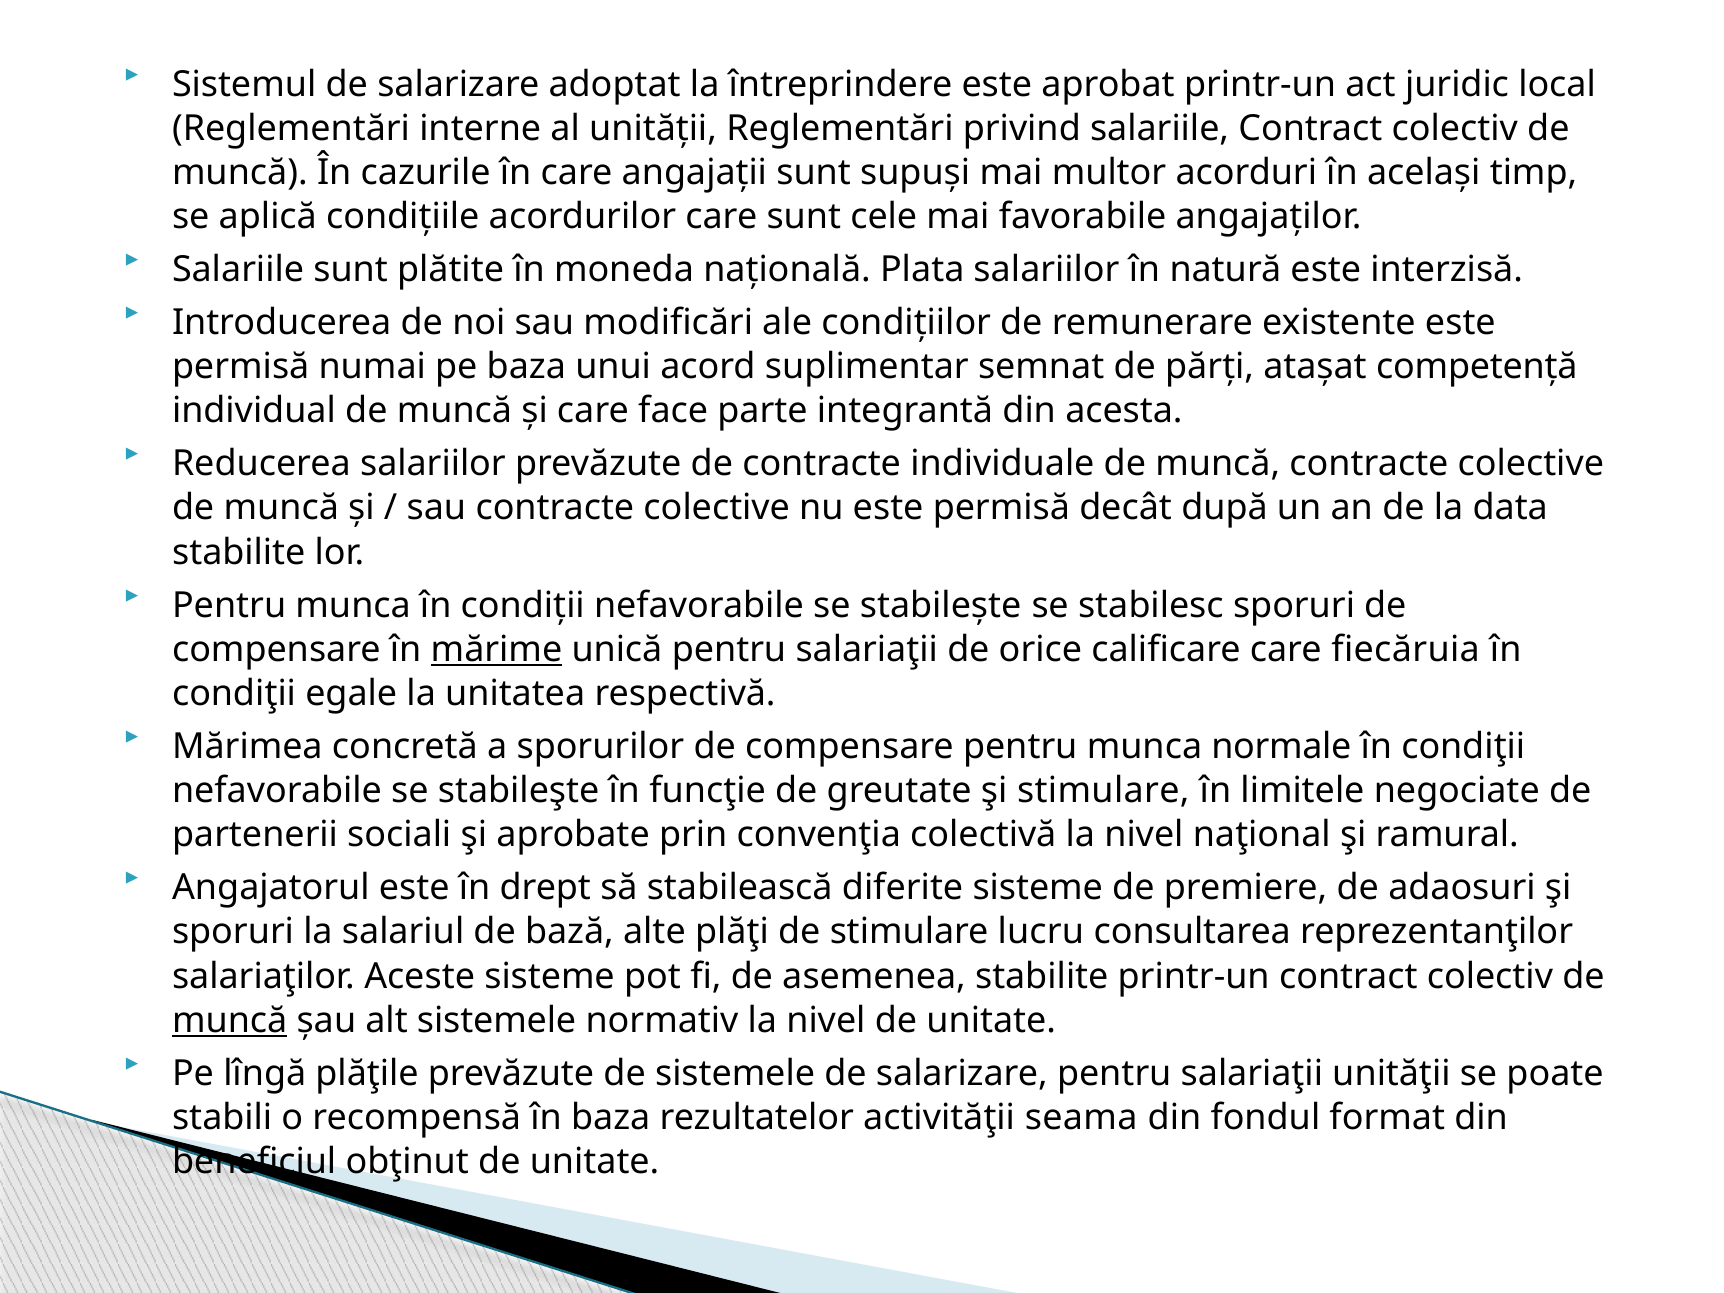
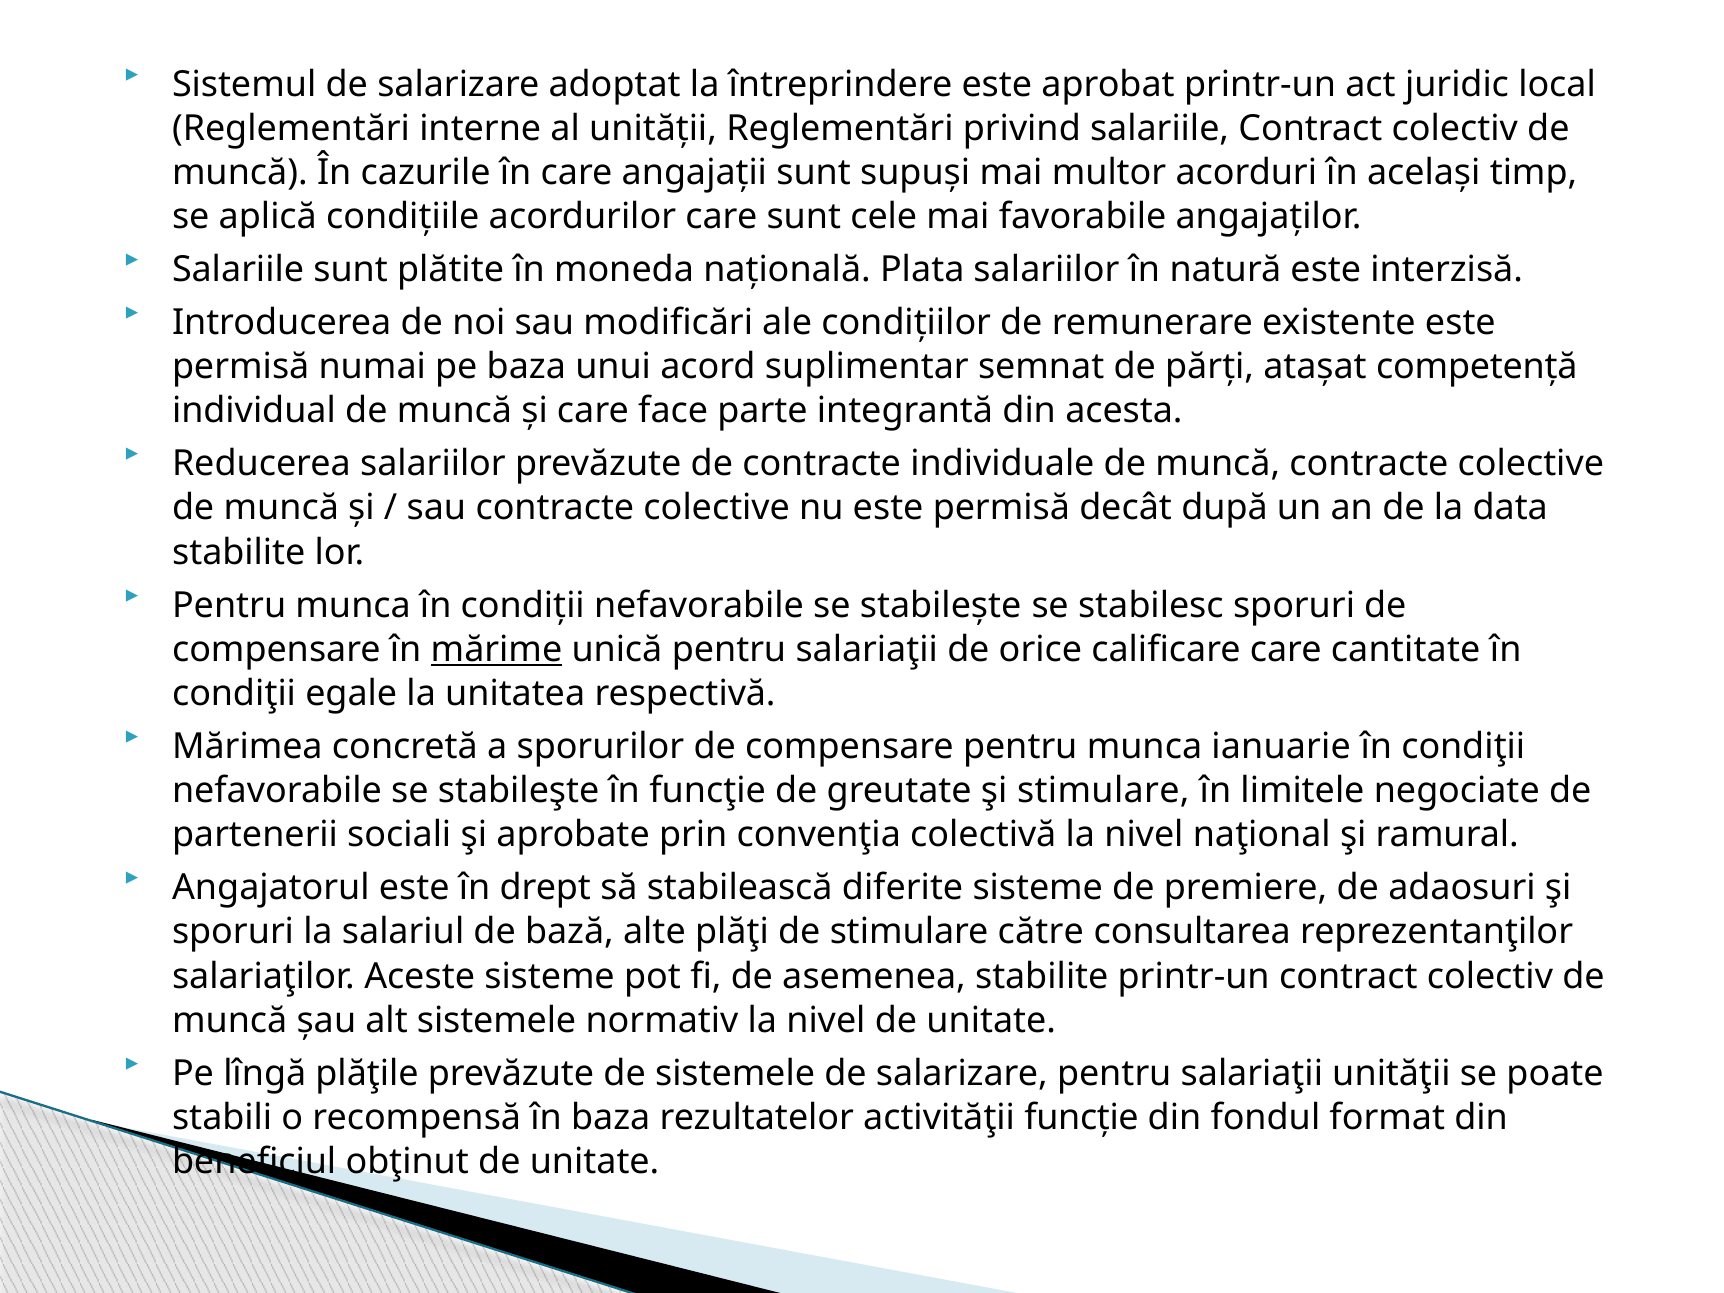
fiecăruia: fiecăruia -> cantitate (1406, 649)
normale: normale -> ianuarie (1281, 747)
lucru: lucru -> către (1041, 932)
muncă underline: present -> none (230, 1021)
seama: seama -> funcție (1082, 1118)
